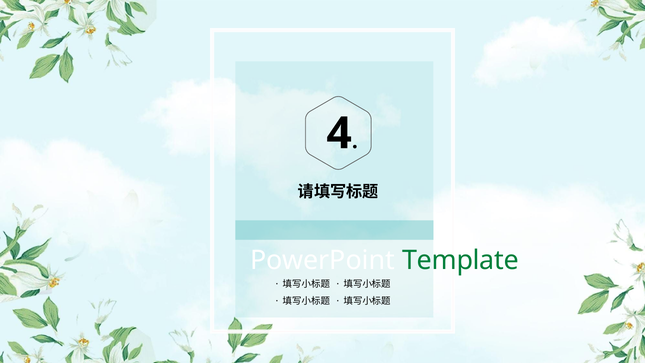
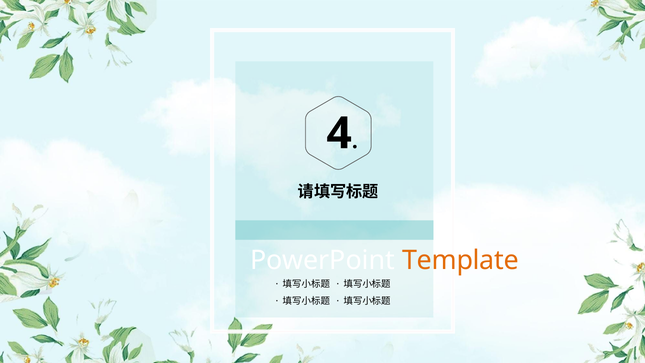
Template colour: green -> orange (460, 260)
